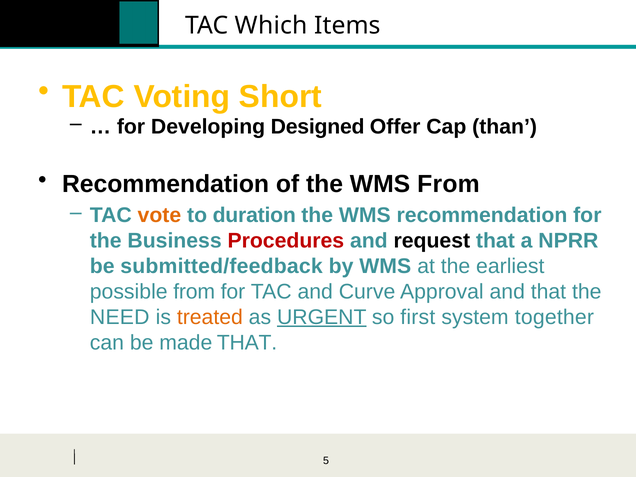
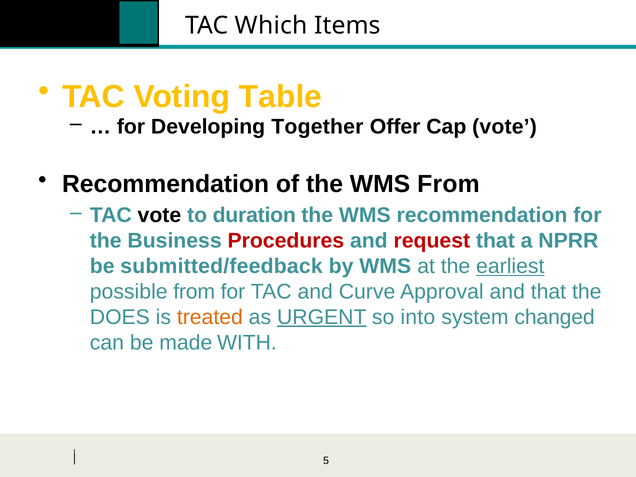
Short: Short -> Table (280, 97)
Designed: Designed -> Together (317, 127)
Cap than: than -> vote (505, 127)
vote colour: orange -> black (159, 215)
request colour: black -> red (432, 241)
earliest underline: none -> present (510, 266)
NEED: NEED -> DOES (120, 317)
first: first -> into (418, 317)
together: together -> changed (555, 317)
made THAT: THAT -> WITH (247, 343)
